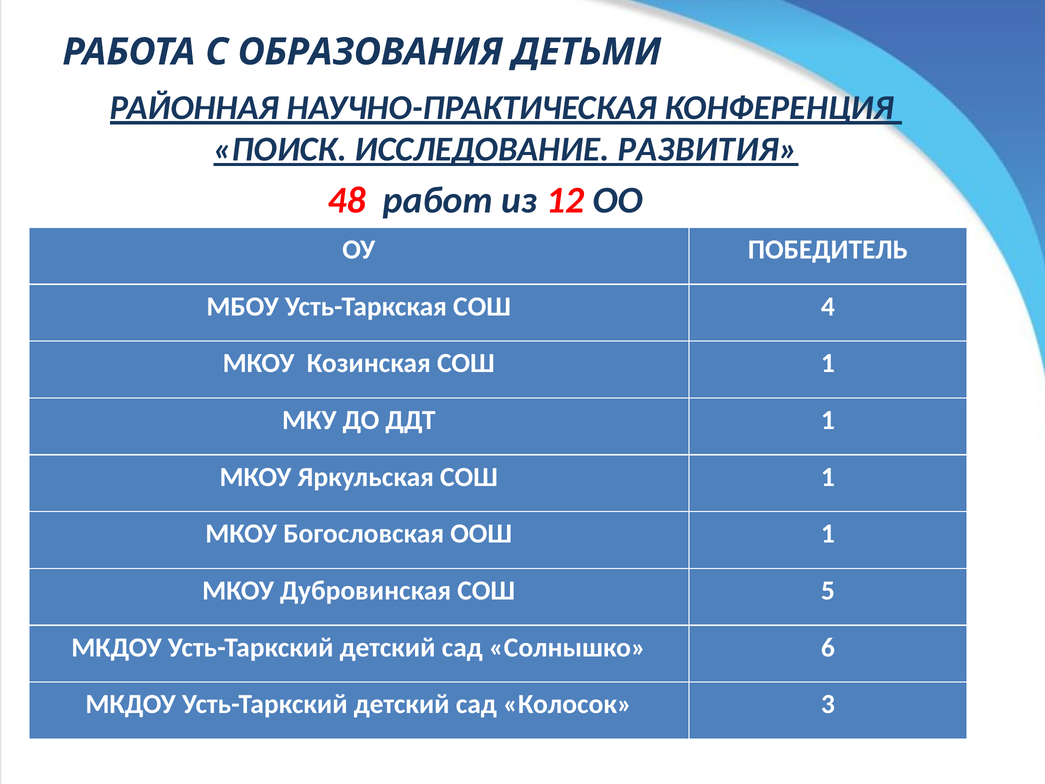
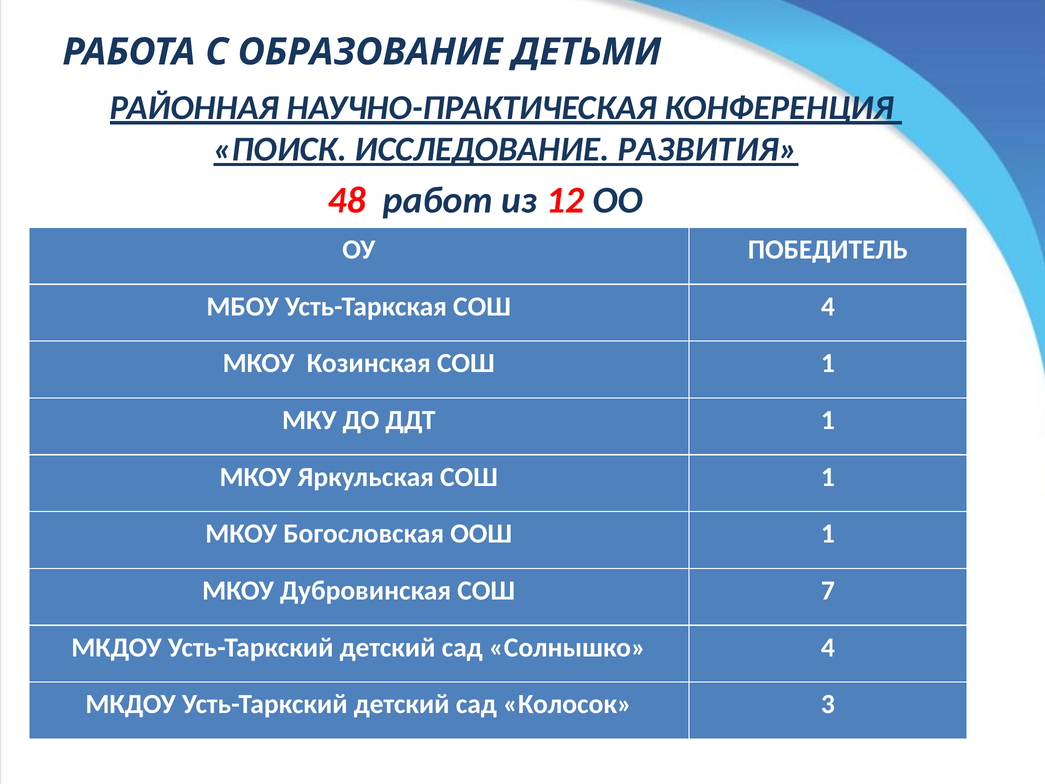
ОБРАЗОВАНИЯ: ОБРАЗОВАНИЯ -> ОБРАЗОВАНИЕ (370, 52)
5: 5 -> 7 (828, 590)
Солнышко 6: 6 -> 4 (828, 647)
